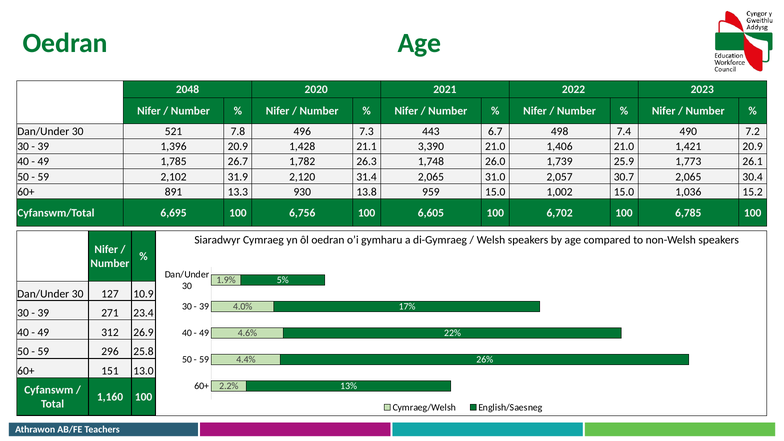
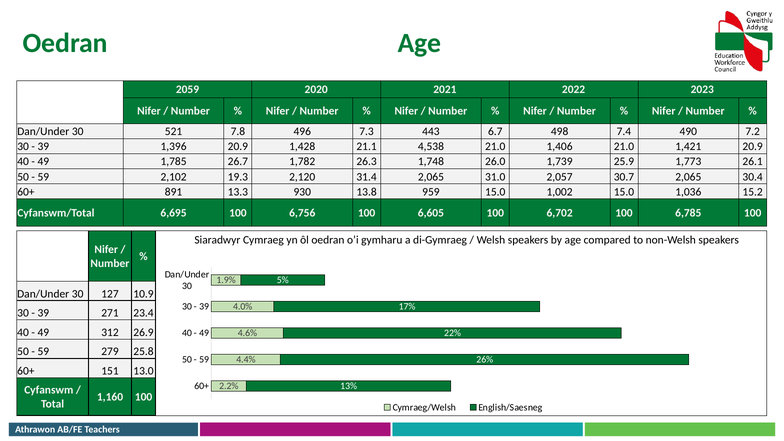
2048: 2048 -> 2059 (187, 89)
3,390: 3,390 -> 4,538 (431, 147)
31.9: 31.9 -> 19.3 (238, 177)
296: 296 -> 279 (110, 352)
